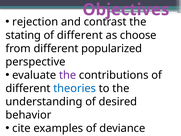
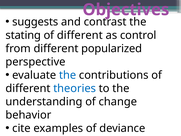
rejection: rejection -> suggests (35, 22)
choose: choose -> control (138, 35)
the colour: purple -> blue (68, 75)
desired: desired -> change (118, 101)
